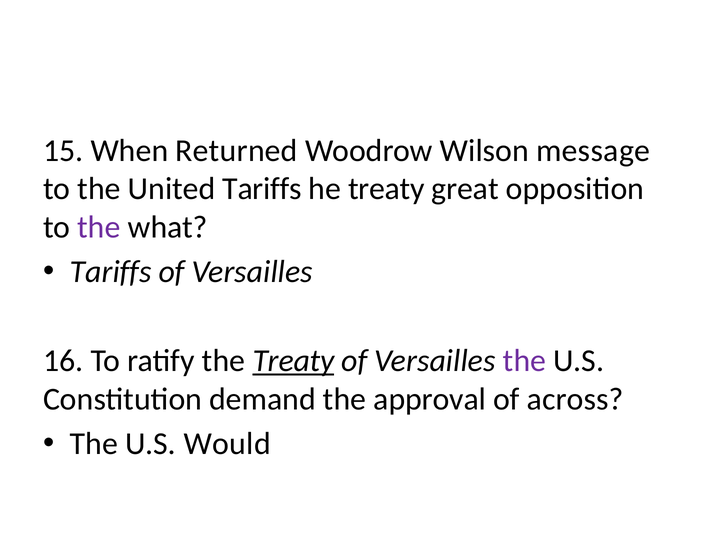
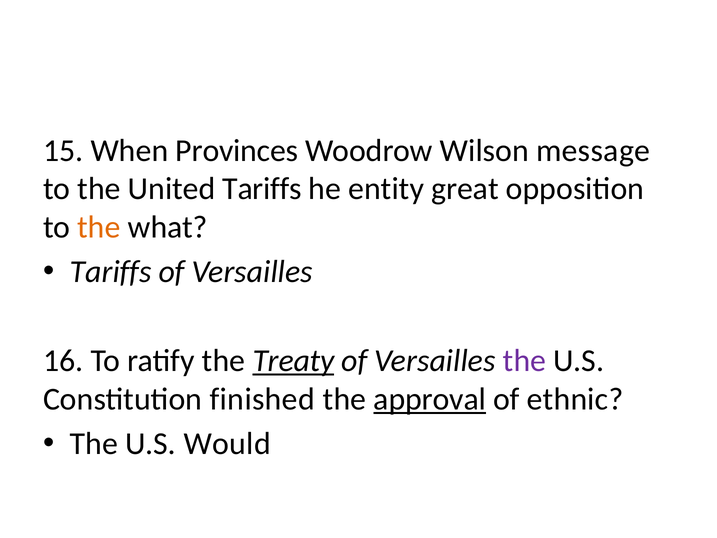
Returned: Returned -> Provinces (237, 150)
he treaty: treaty -> entity (386, 189)
the colour: purple -> orange (99, 227)
demand: demand -> finished (262, 399)
approval underline: none -> present (430, 399)
across: across -> ethnic (575, 399)
